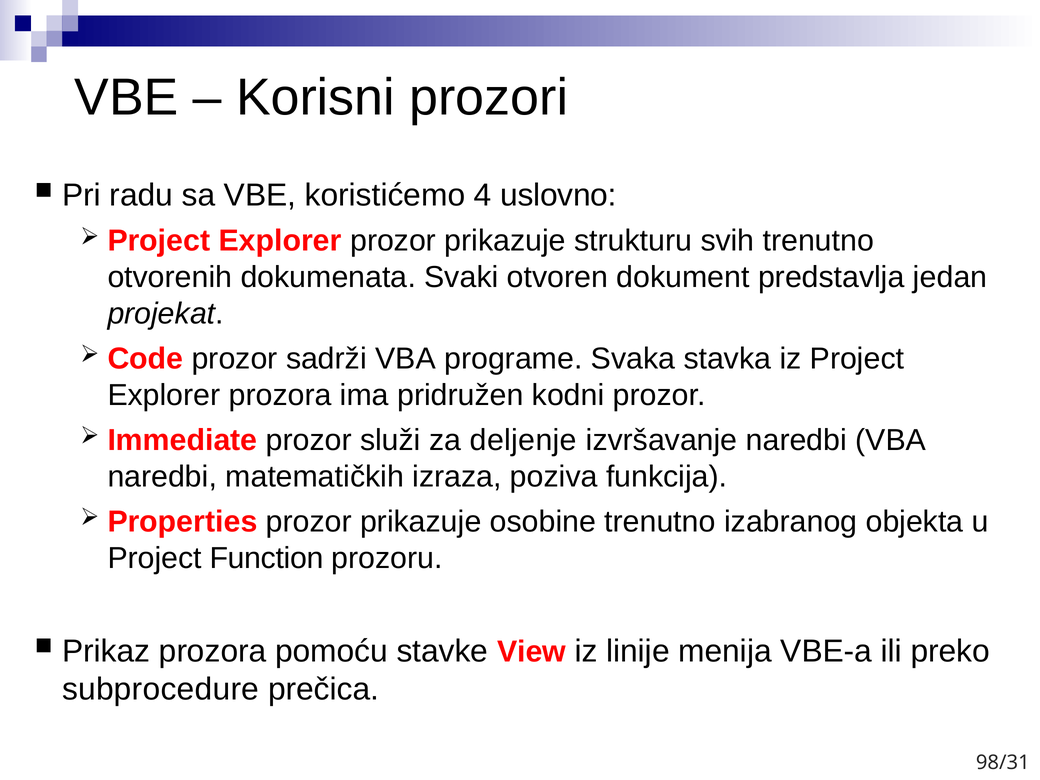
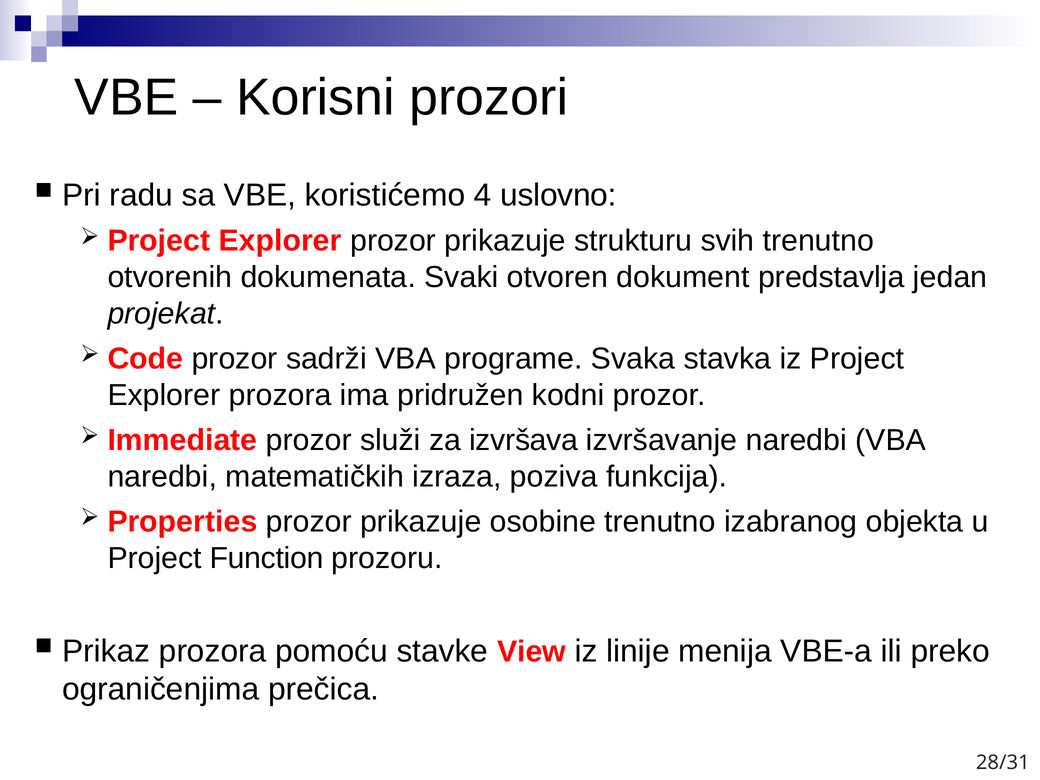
deljenje: deljenje -> izvršava (524, 440)
subprocedure: subprocedure -> ograničenjima (161, 689)
98/31: 98/31 -> 28/31 (1003, 763)
